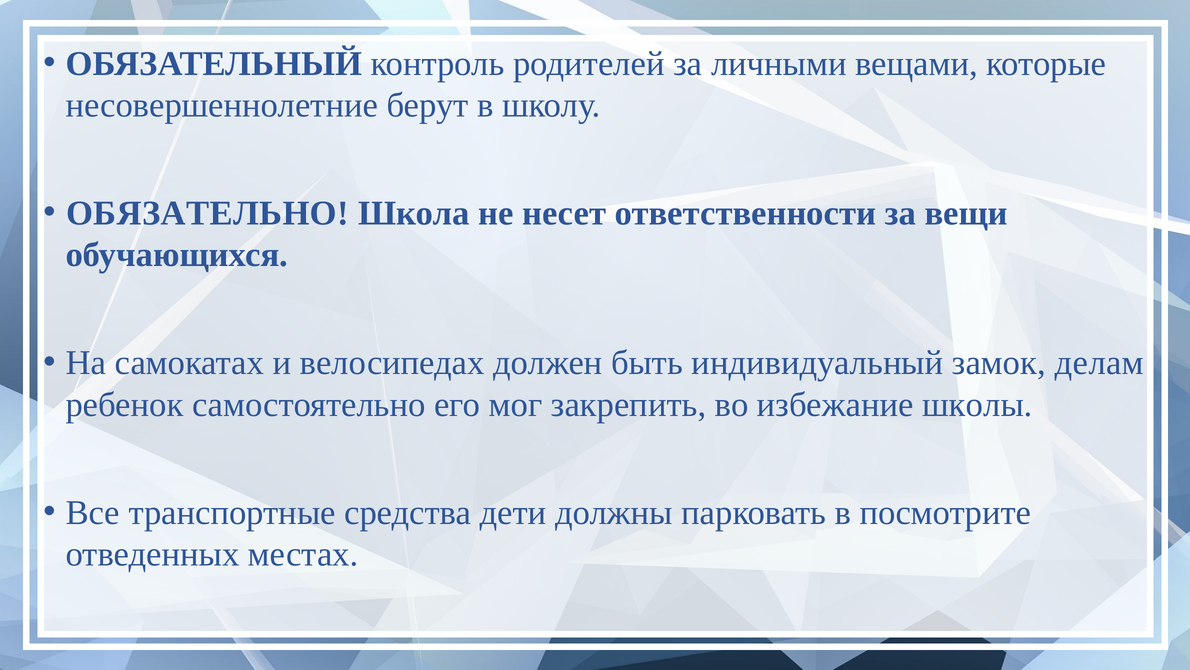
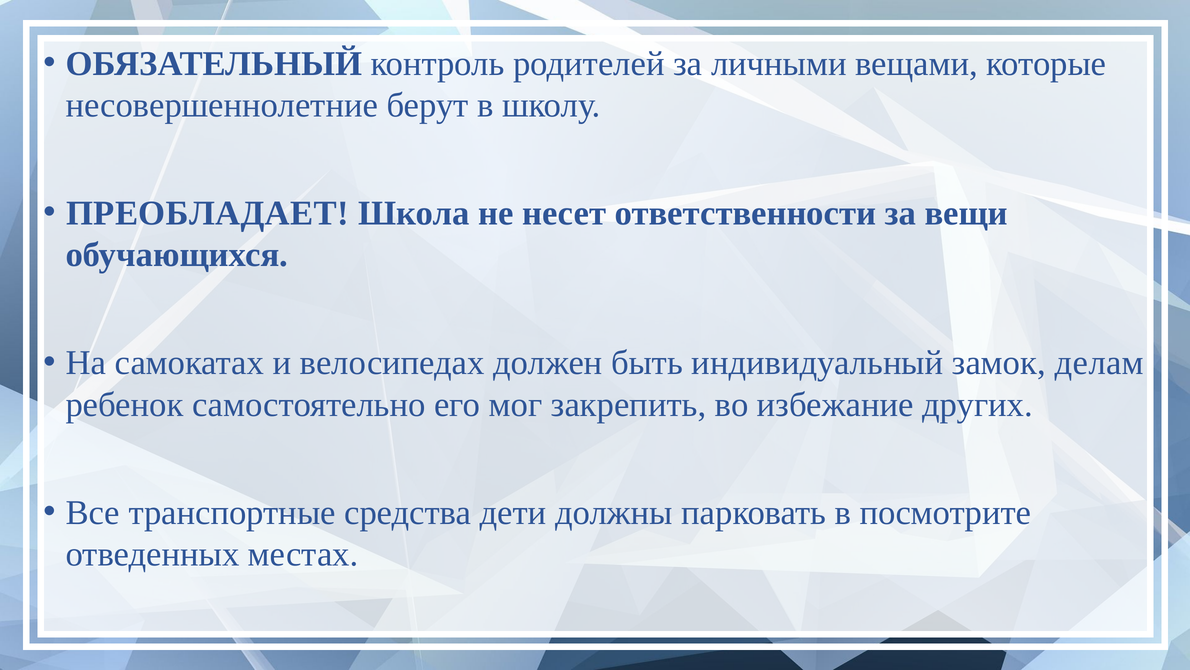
ОБЯЗАТЕЛЬНО: ОБЯЗАТЕЛЬНО -> ПРЕОБЛАДАЕТ (208, 213)
школы: школы -> других (977, 404)
